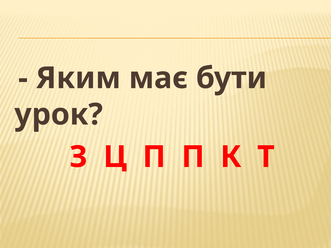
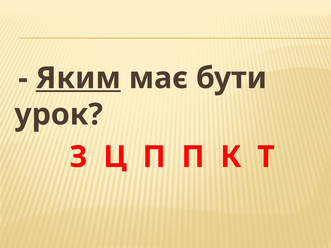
Яким underline: none -> present (78, 78)
